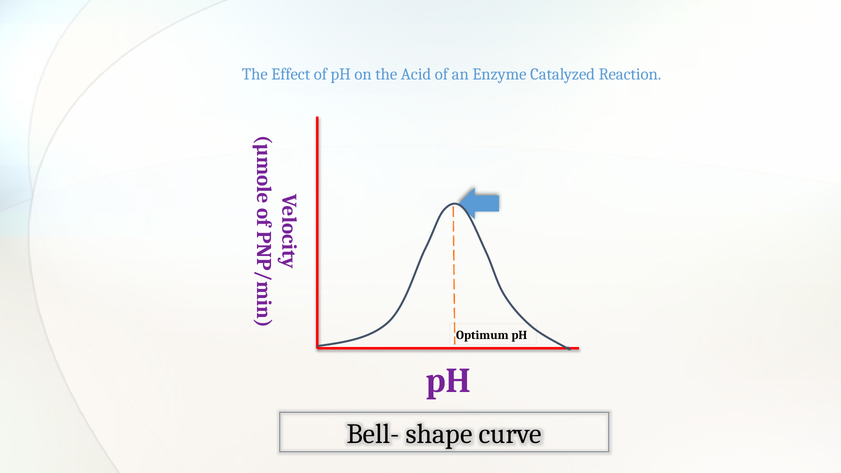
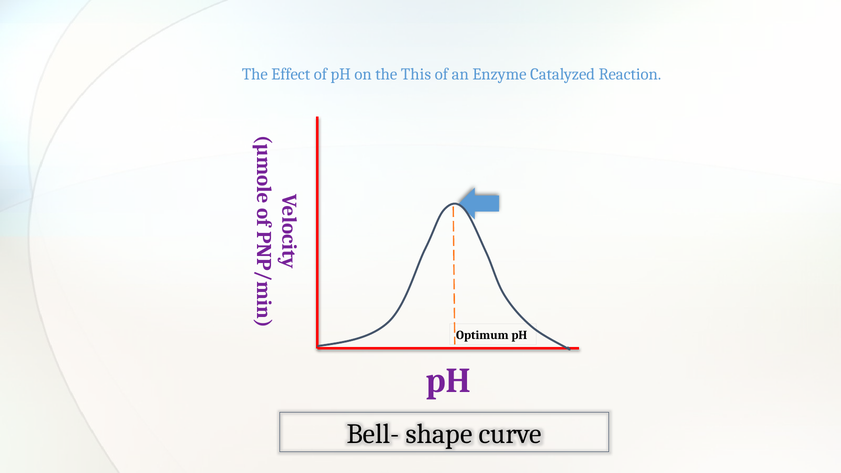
Acid: Acid -> This (416, 74)
